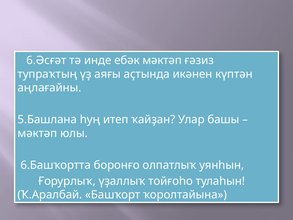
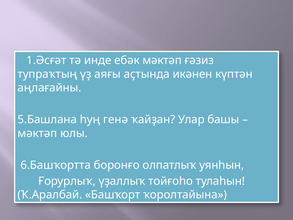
6.Әсғәт: 6.Әсғәт -> 1.Әсғәт (46, 60)
итеп: итеп -> генә (116, 119)
